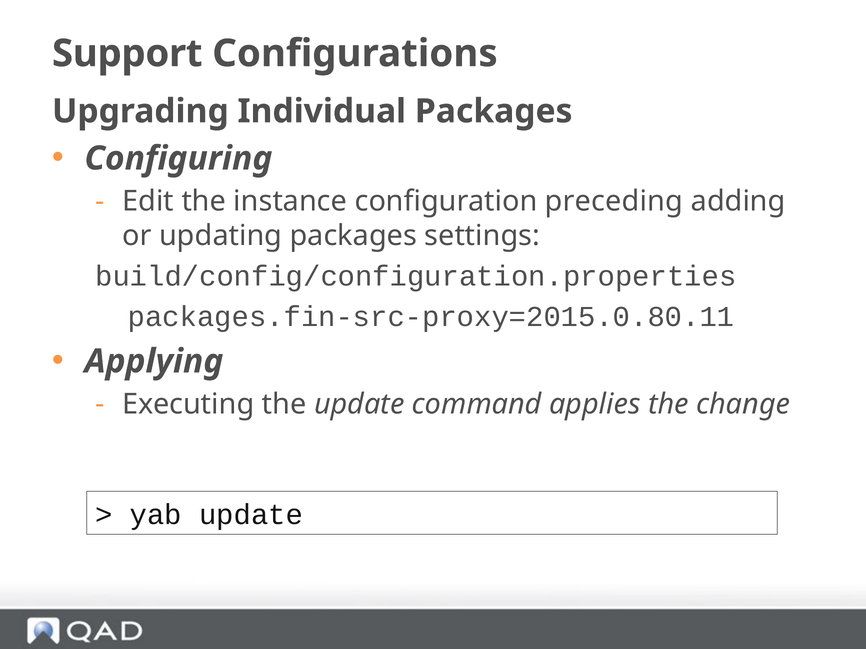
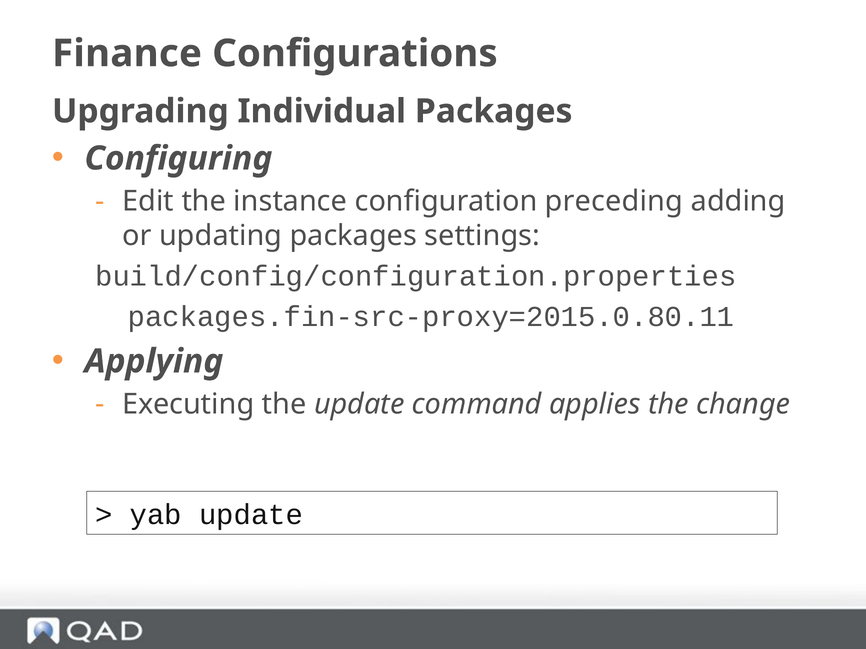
Support: Support -> Finance (127, 54)
